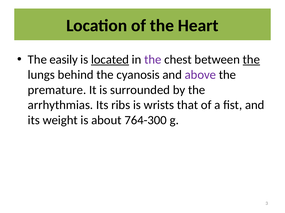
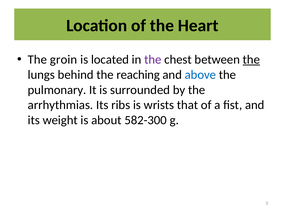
easily: easily -> groin (64, 60)
located underline: present -> none (110, 60)
cyanosis: cyanosis -> reaching (138, 75)
above colour: purple -> blue (200, 75)
premature: premature -> pulmonary (57, 90)
764-300: 764-300 -> 582-300 (146, 121)
